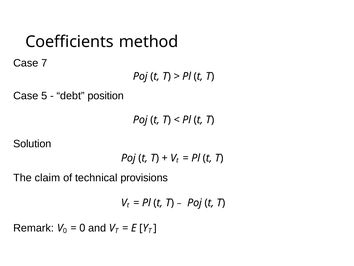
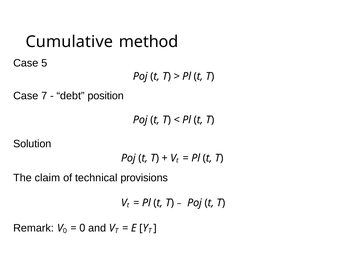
Coefficients: Coefficients -> Cumulative (69, 42)
7: 7 -> 5 (44, 63)
5: 5 -> 7 (44, 96)
